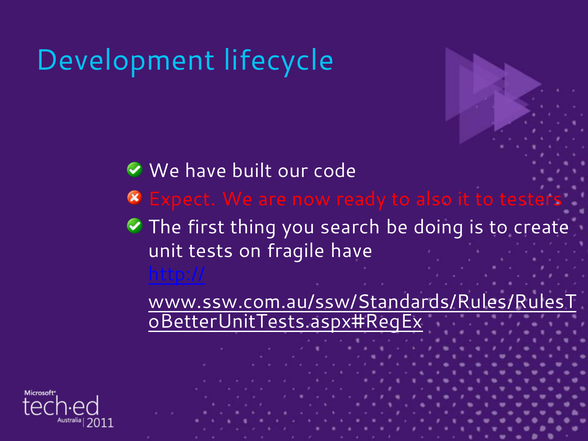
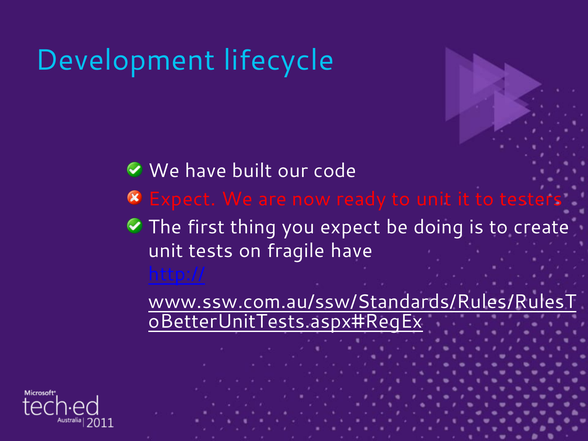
to also: also -> unit (434, 199)
you search: search -> expect (350, 227)
